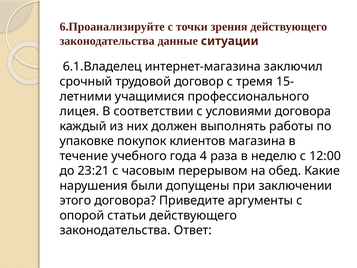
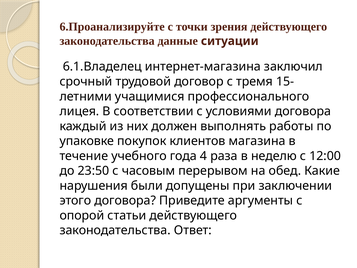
23:21: 23:21 -> 23:50 (93, 171)
